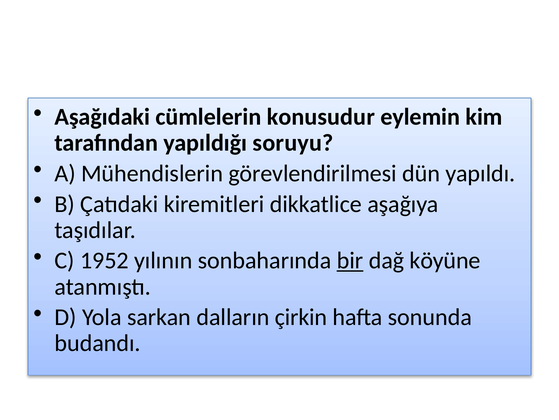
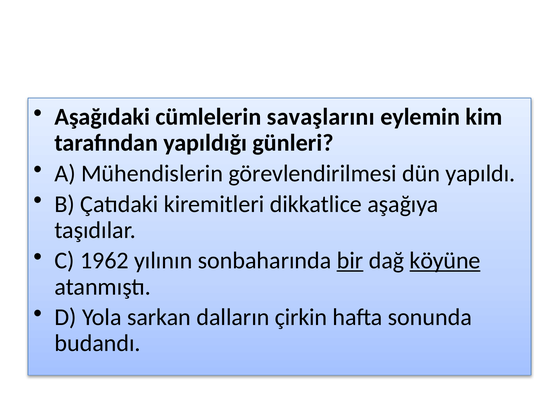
konusudur: konusudur -> savaşlarını (321, 117)
soruyu: soruyu -> günleri (293, 143)
1952: 1952 -> 1962 (104, 260)
köyüne underline: none -> present (445, 260)
